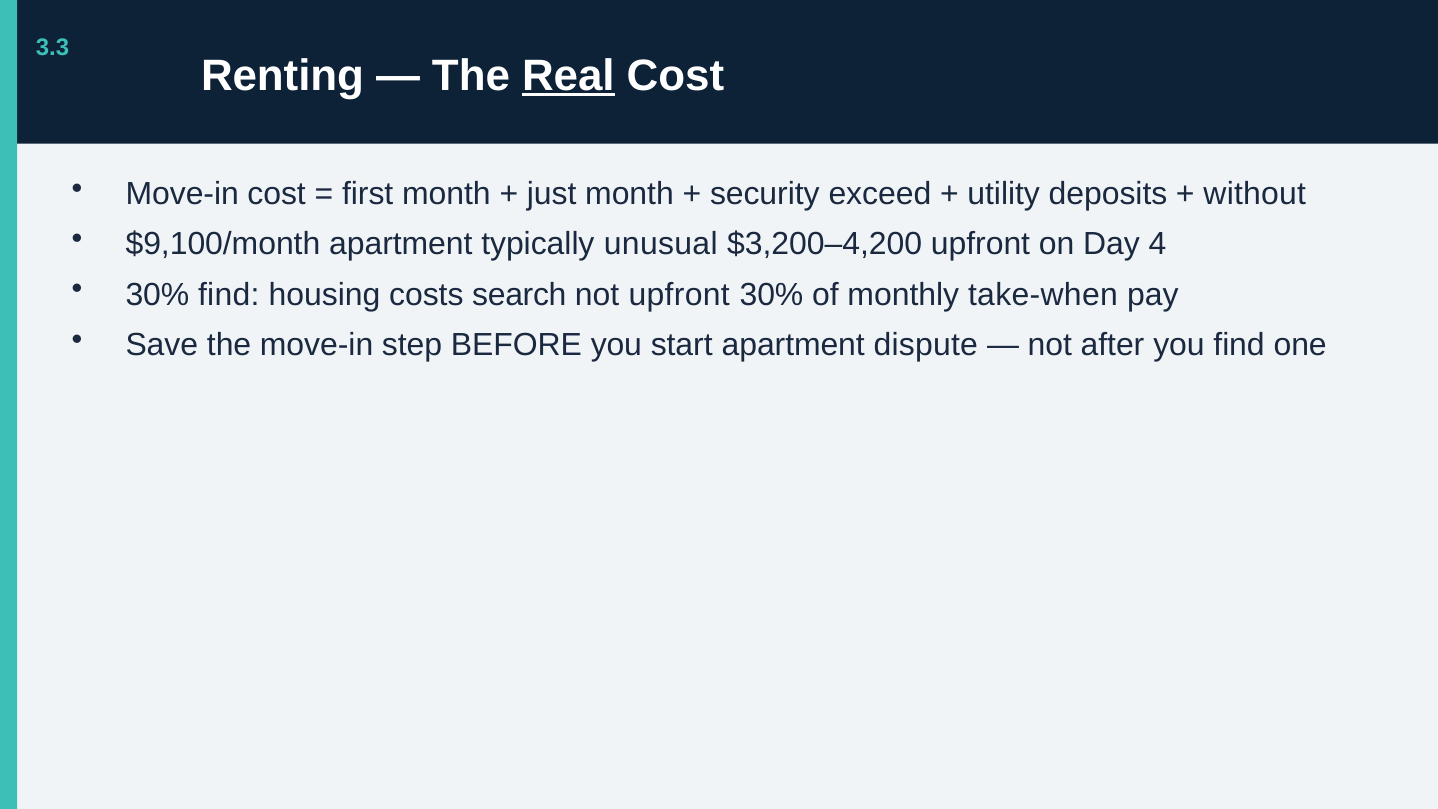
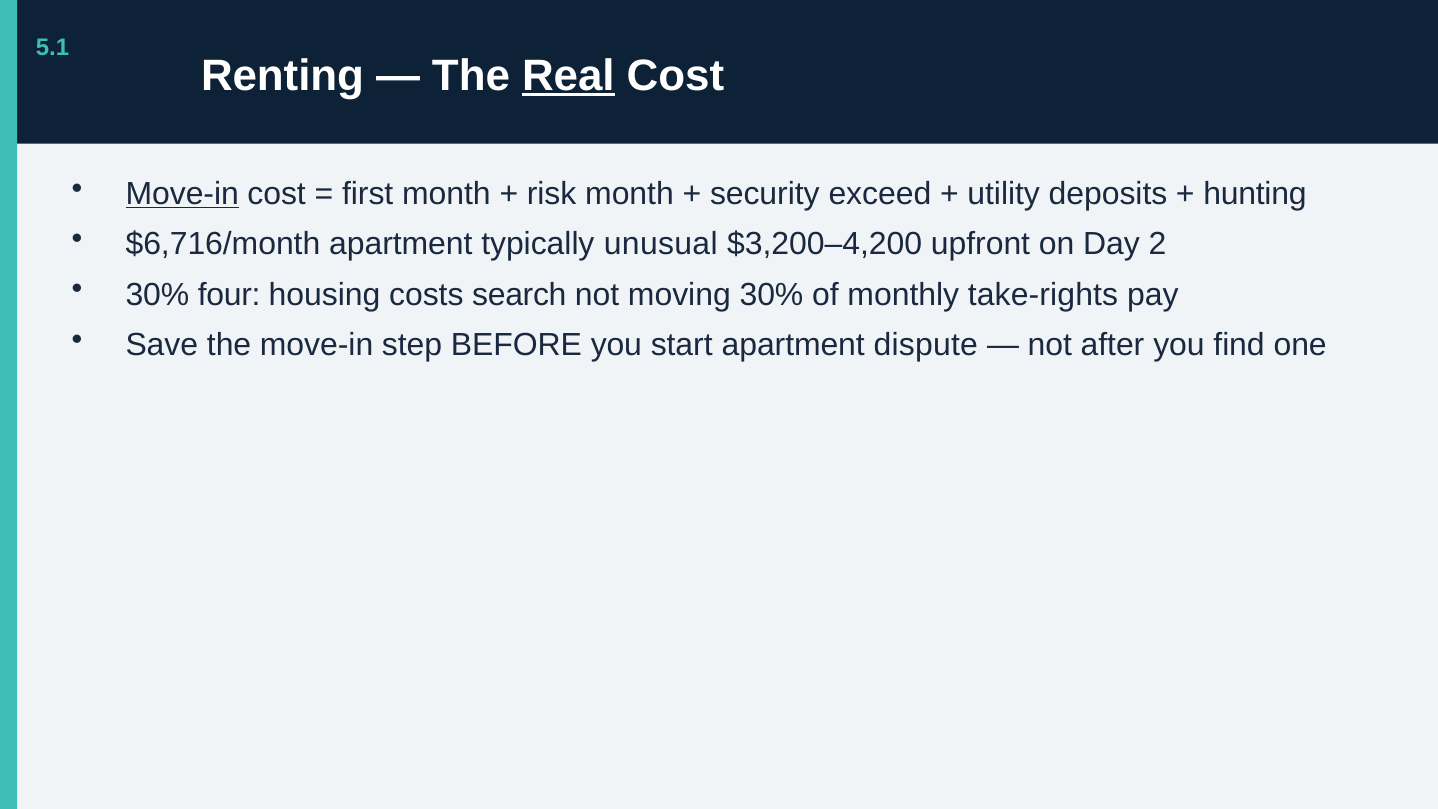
3.3: 3.3 -> 5.1 (52, 48)
Move-in underline: none -> present (182, 194)
just: just -> risk (552, 194)
without: without -> hunting (1255, 194)
$9,100/month: $9,100/month -> $6,716/month (223, 244)
4: 4 -> 2 (1157, 244)
30% find: find -> four (229, 294)
not upfront: upfront -> moving (679, 294)
take-when: take-when -> take-rights (1043, 294)
